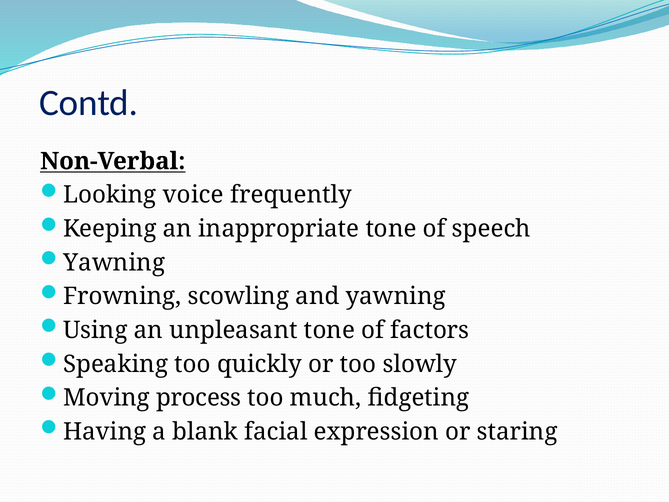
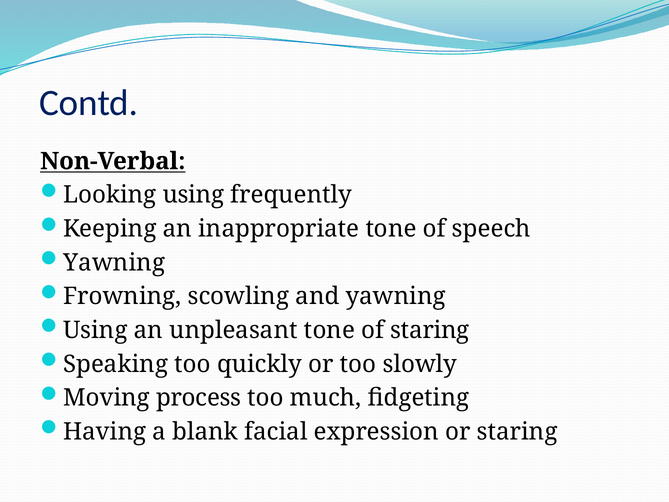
Looking voice: voice -> using (194, 195)
of factors: factors -> staring (430, 330)
